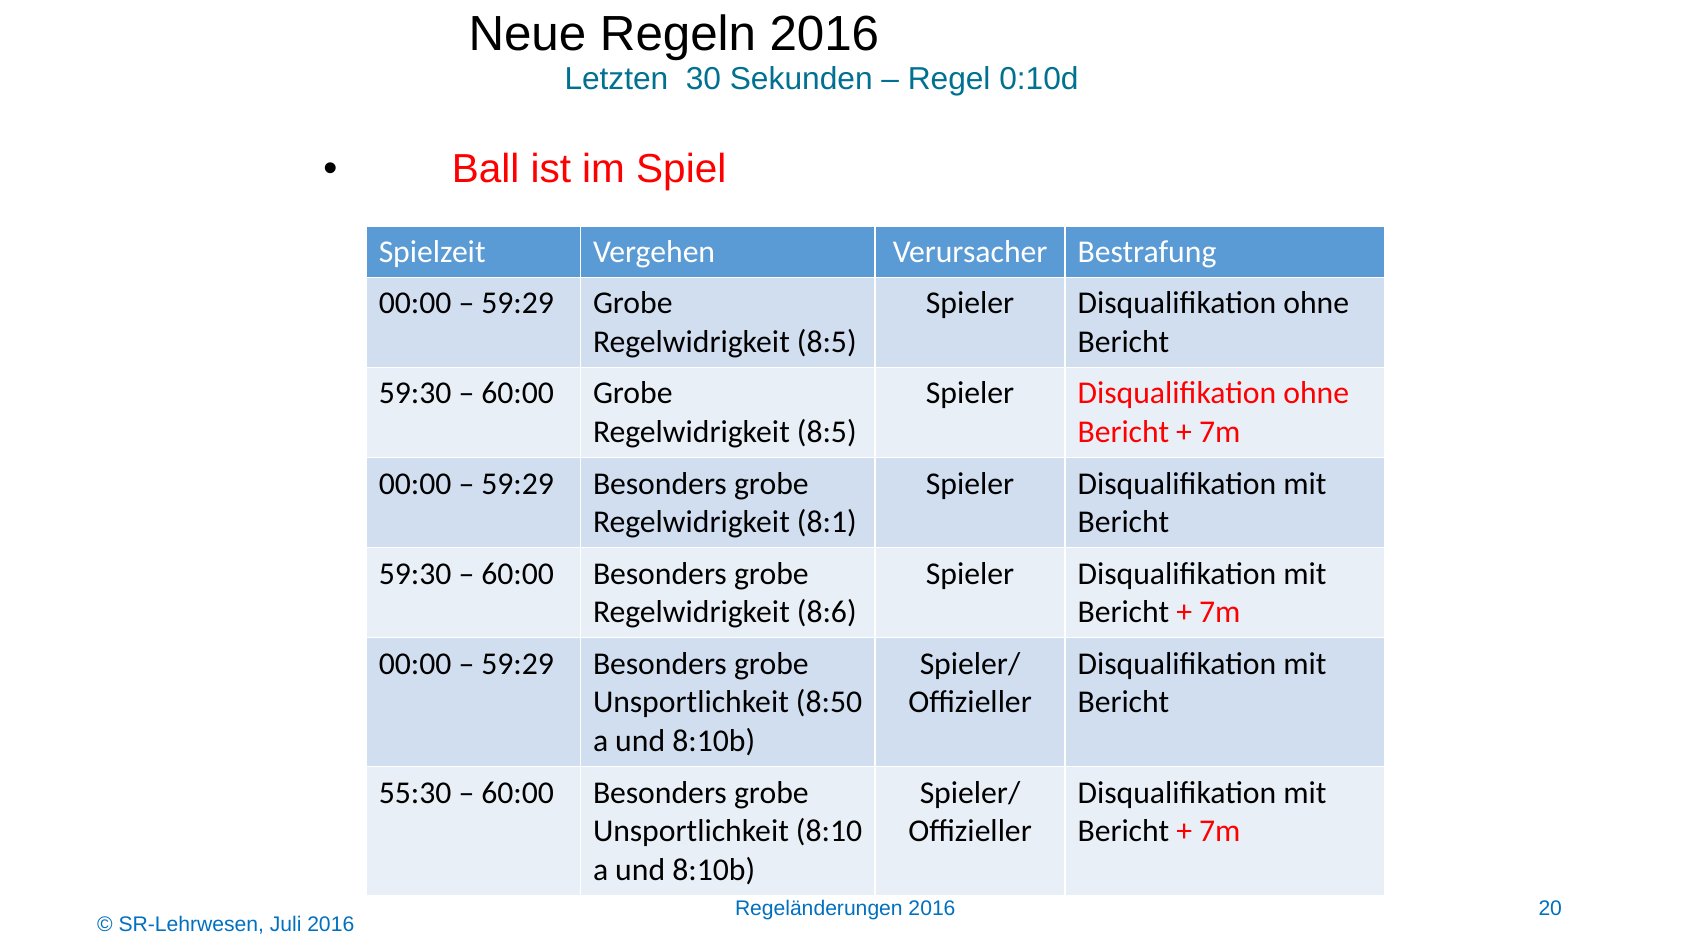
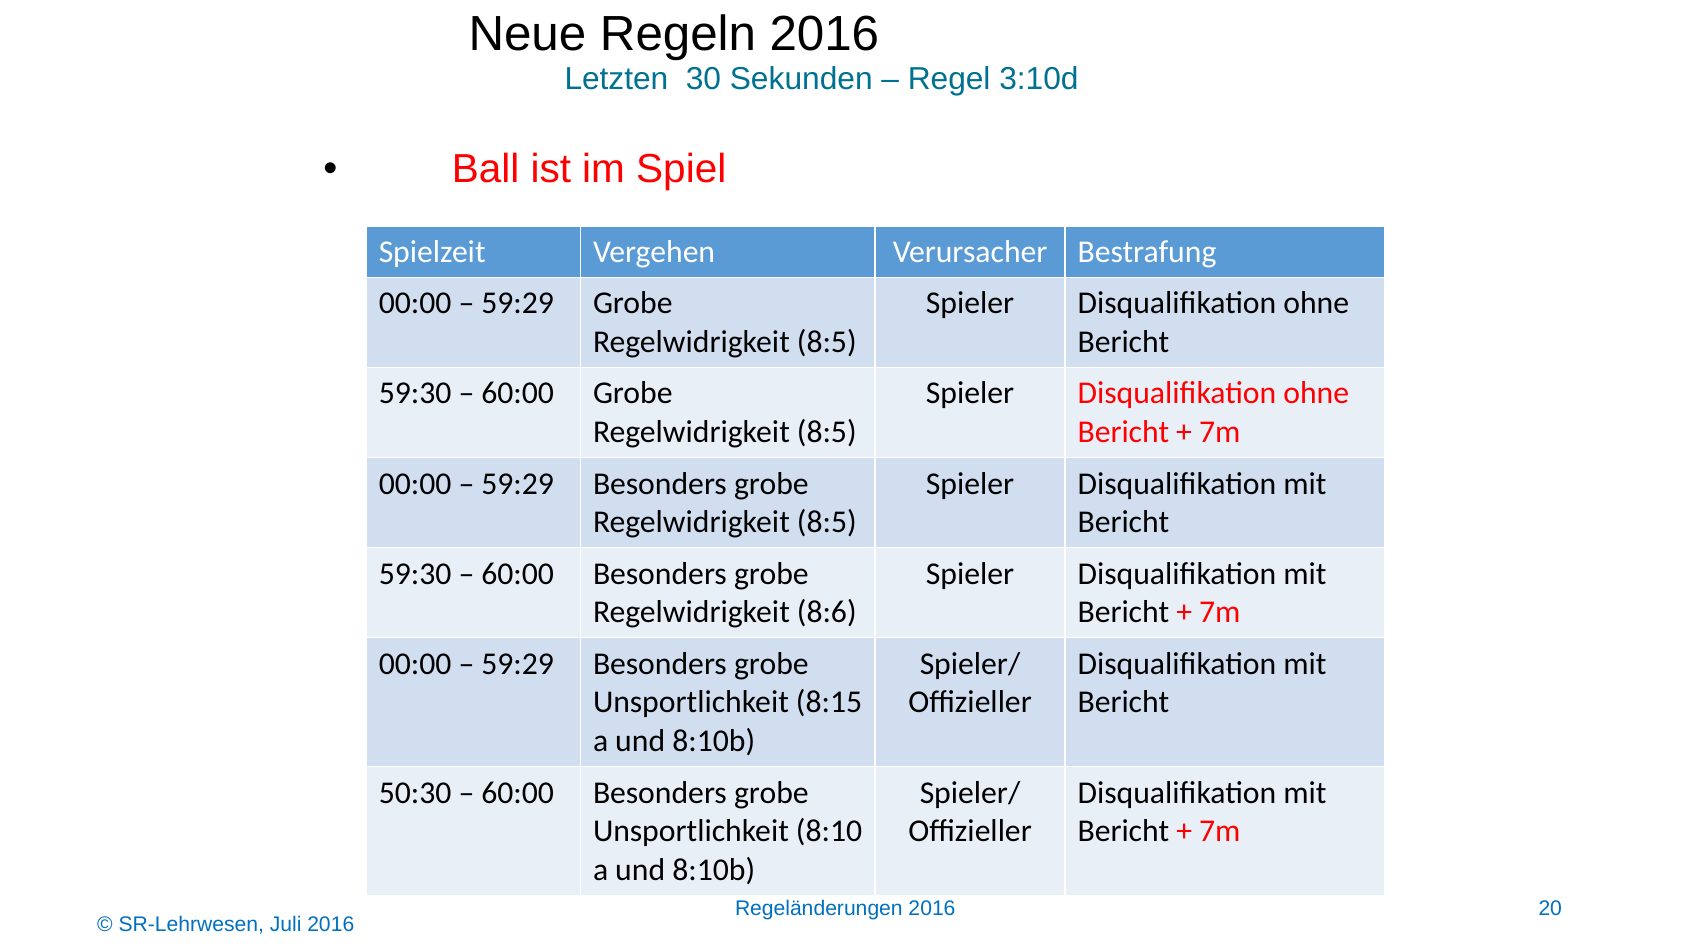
0:10d: 0:10d -> 3:10d (1039, 79)
8:1: 8:1 -> 8:5 (827, 522)
8:50: 8:50 -> 8:15 (829, 703)
55:30: 55:30 -> 50:30 (415, 793)
